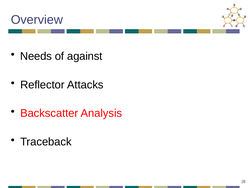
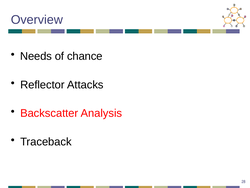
against: against -> chance (85, 56)
